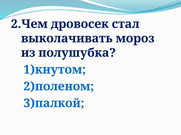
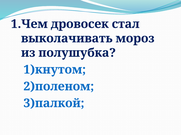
2.Чем: 2.Чем -> 1.Чем (29, 24)
